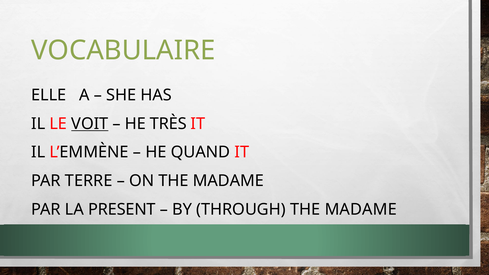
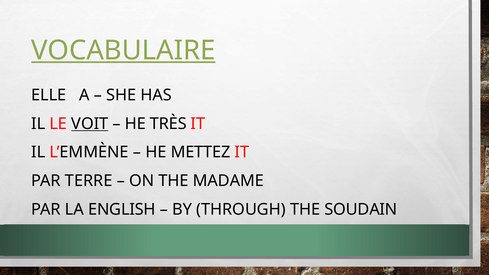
VOCABULAIRE underline: none -> present (123, 50)
QUAND: QUAND -> METTEZ (201, 152)
PRESENT: PRESENT -> ENGLISH (122, 209)
THROUGH THE MADAME: MADAME -> SOUDAIN (361, 209)
